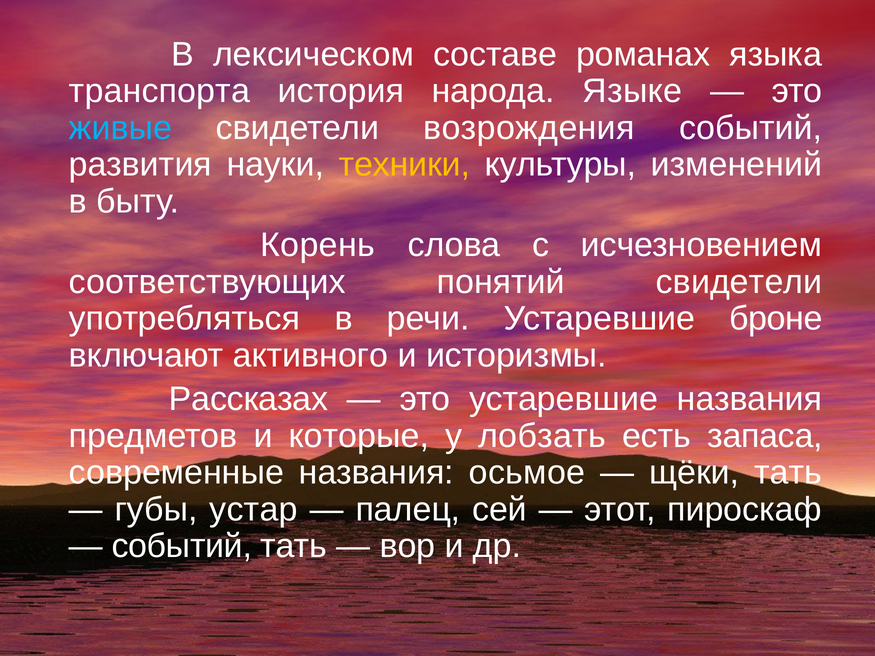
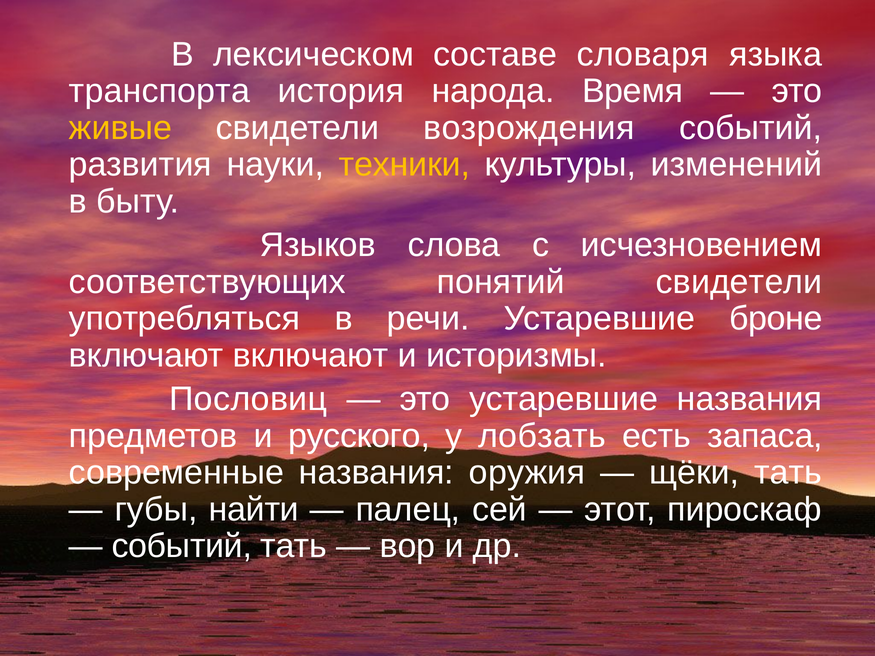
романах: романах -> словаря (643, 55)
Языке: Языке -> Время (633, 91)
живые colour: light blue -> yellow (120, 128)
Корень: Корень -> Языков (318, 245)
включают активного: активного -> включают (311, 356)
Рассказах: Рассказах -> Пословиц (248, 399)
которые: которые -> русского (359, 436)
осьмое: осьмое -> оружия (527, 473)
устар: устар -> найти (254, 510)
